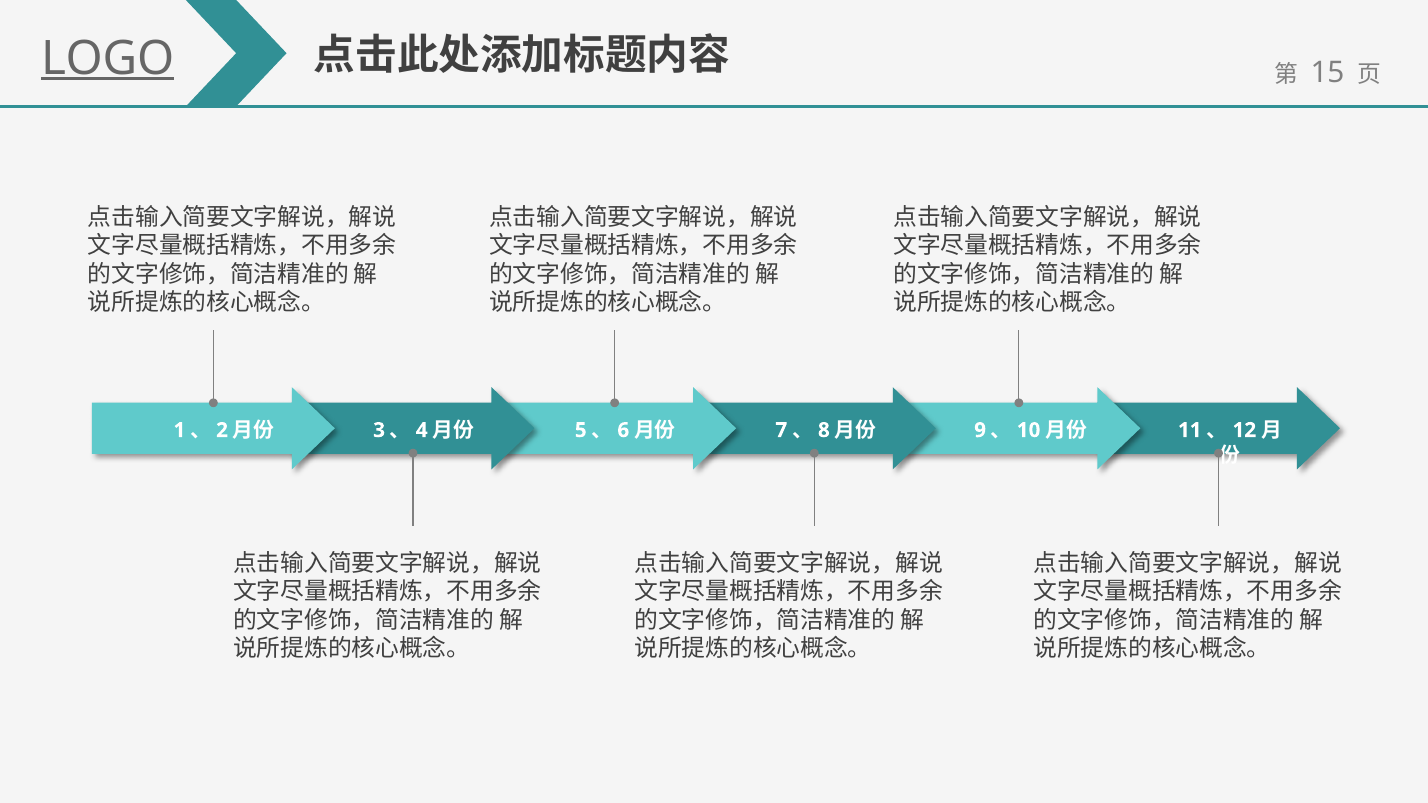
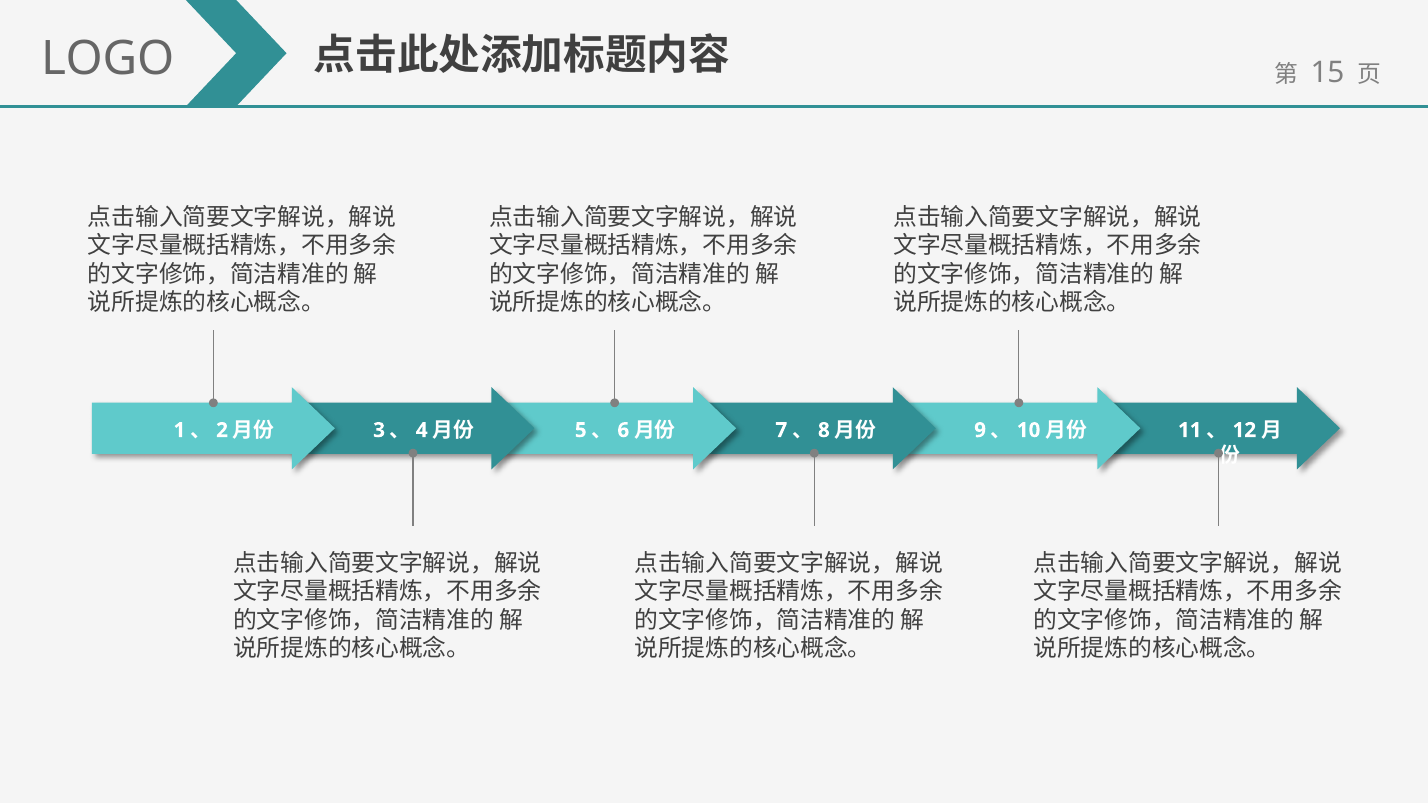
LOGO underline: present -> none (108, 58)
